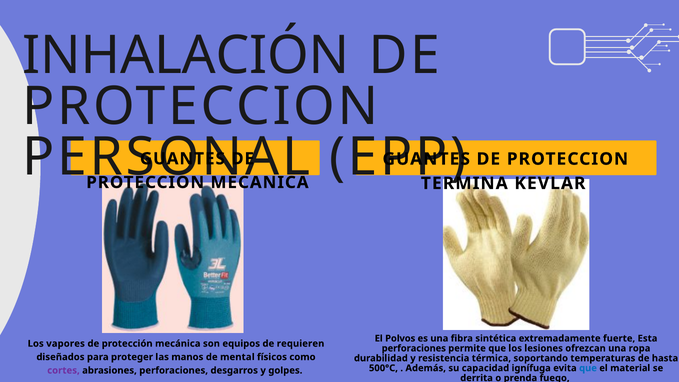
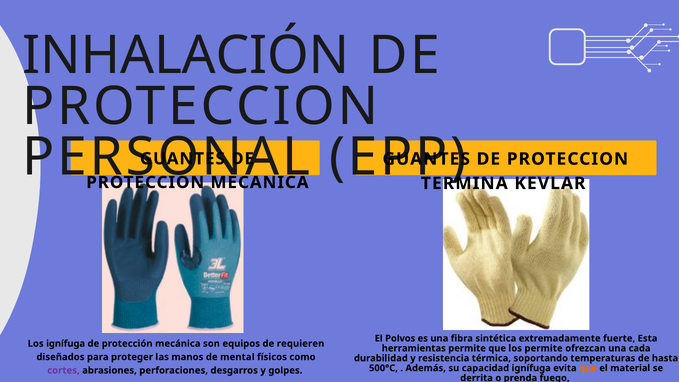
Los vapores: vapores -> ignífuga (66, 344)
perforaciones: perforaciones -> herramientas (414, 348)
los lesiones: lesiones -> permite (544, 348)
ropa: ropa -> cada (640, 348)
que colour: blue -> orange (588, 368)
